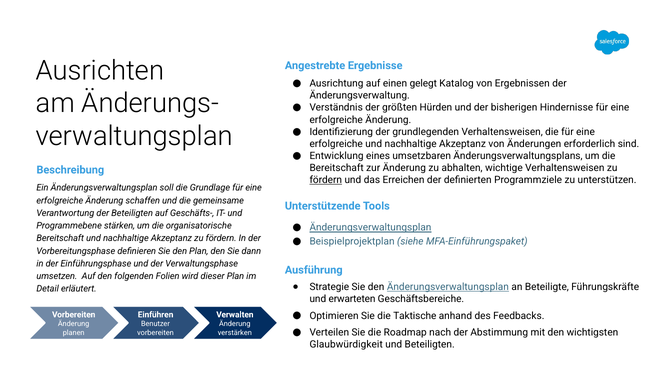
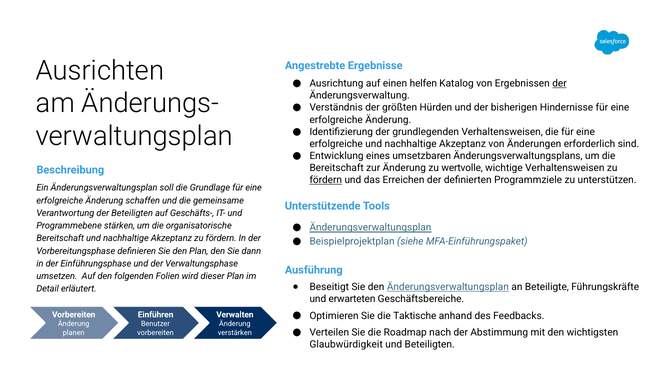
gelegt: gelegt -> helfen (423, 83)
der underline: none -> present (559, 83)
abhalten: abhalten -> wertvolle (462, 168)
Strategie: Strategie -> Beseitigt (329, 287)
